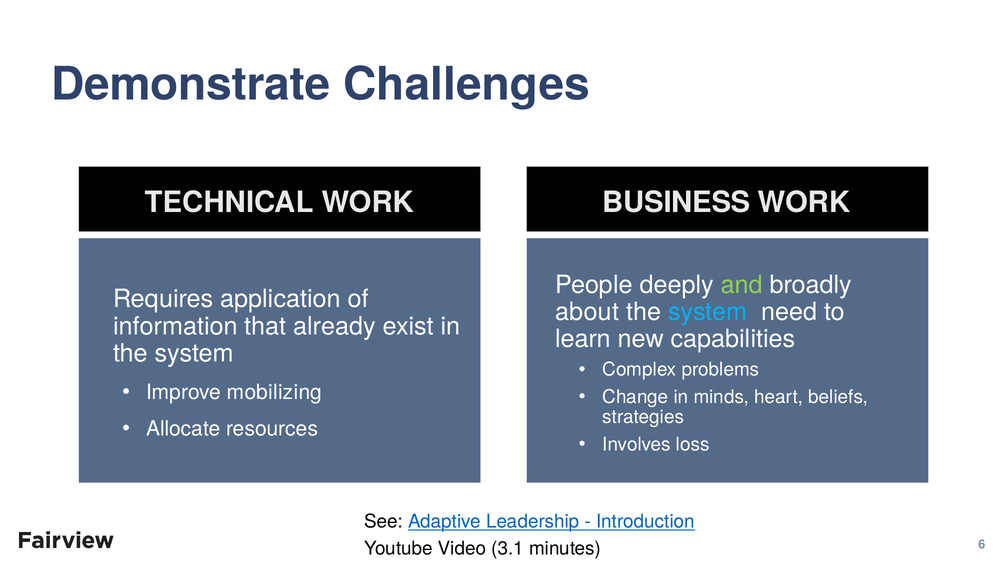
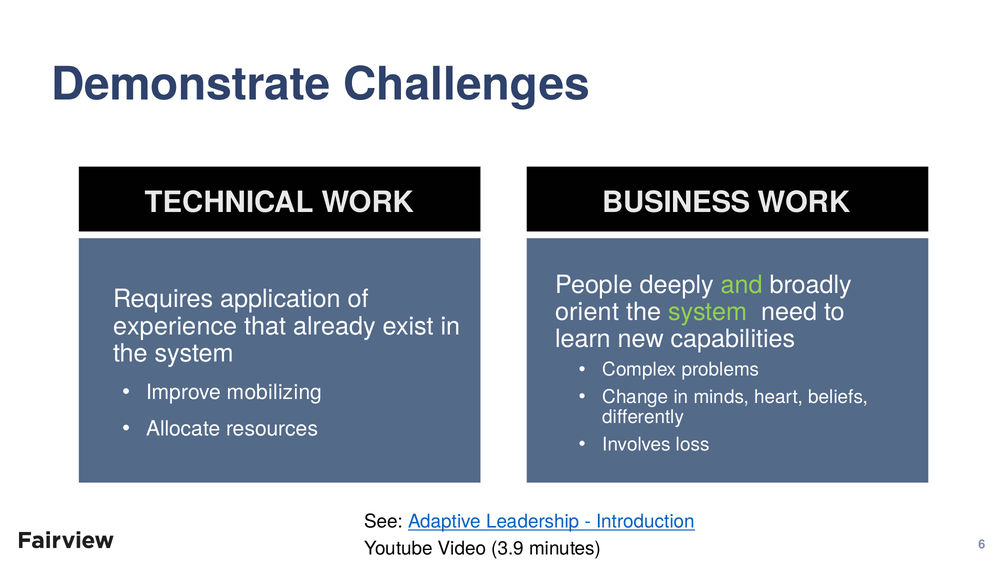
about: about -> orient (587, 312)
system colour: light blue -> light green (708, 312)
information: information -> experience (175, 326)
strategies: strategies -> differently (643, 417)
3.1: 3.1 -> 3.9 (508, 548)
